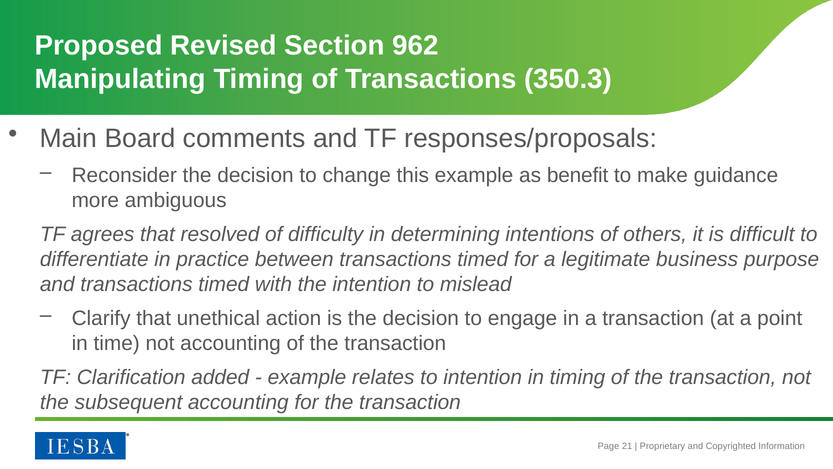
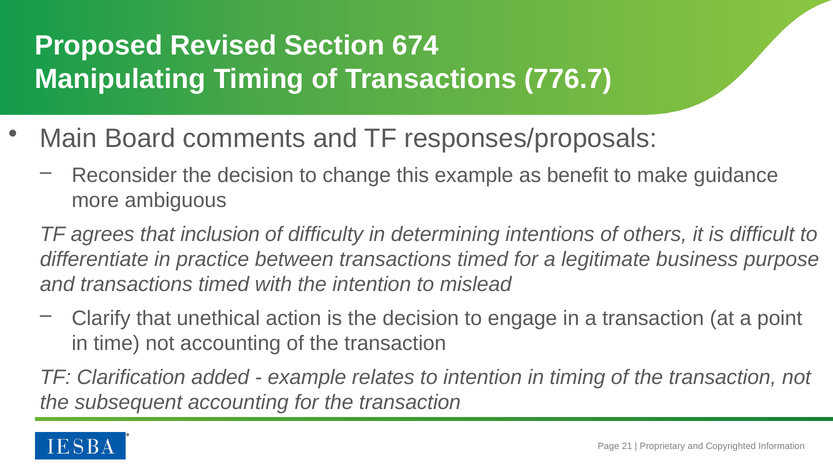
962: 962 -> 674 (416, 46)
350.3: 350.3 -> 776.7 (568, 79)
resolved: resolved -> inclusion (220, 234)
